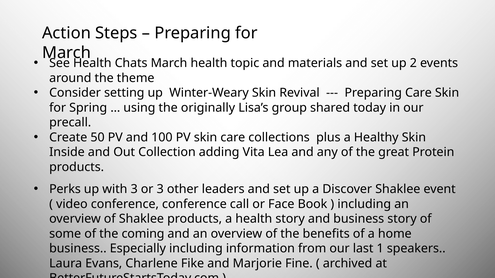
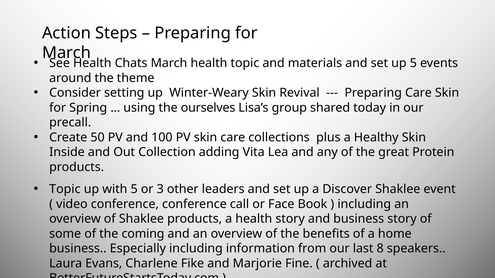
up 2: 2 -> 5 (413, 63)
originally: originally -> ourselves (208, 108)
Perks: Perks -> Topic (65, 190)
with 3: 3 -> 5 (134, 190)
1: 1 -> 8 (380, 249)
